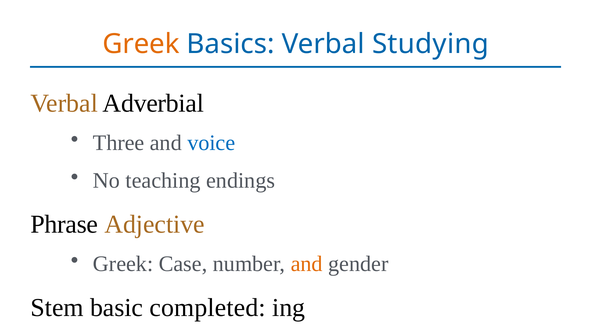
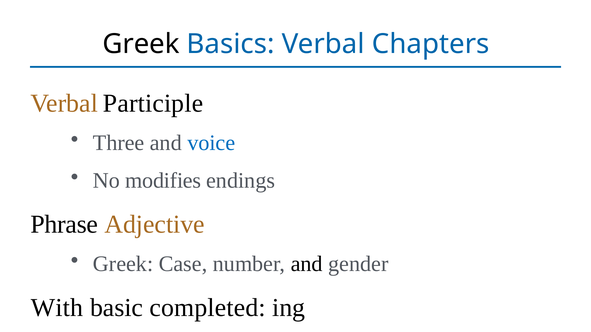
Greek colour: orange -> black (141, 44)
Studying: Studying -> Chapters (431, 44)
Adverbial: Adverbial -> Participle (153, 104)
teaching: teaching -> modifies (163, 181)
and colour: orange -> black (307, 264)
Stem: Stem -> With (57, 308)
